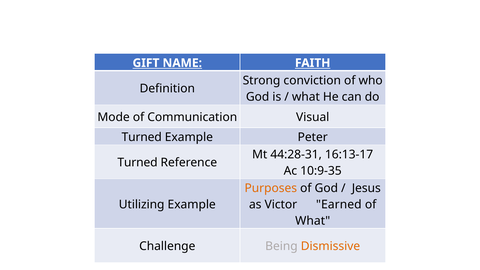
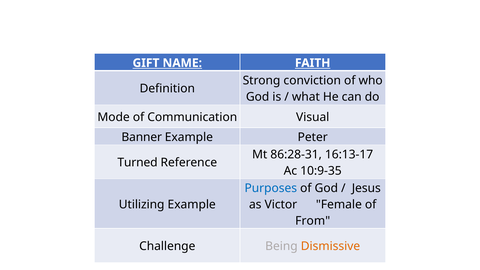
Turned: Turned -> Banner (142, 137)
44:28-31: 44:28-31 -> 86:28-31 (296, 154)
Purposes colour: orange -> blue (271, 188)
Earned: Earned -> Female (339, 204)
What: What -> From (313, 221)
